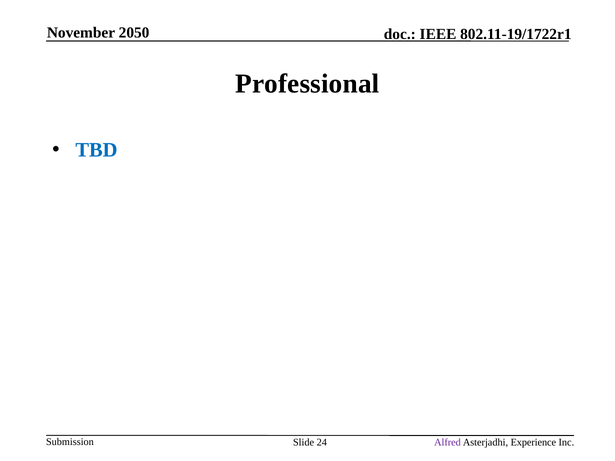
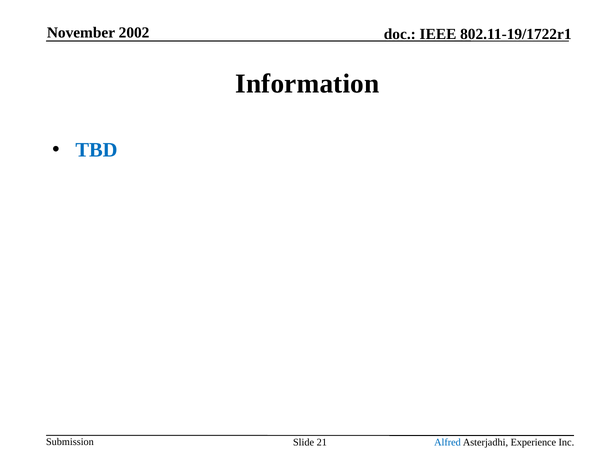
2050: 2050 -> 2002 (134, 33)
Professional: Professional -> Information (307, 84)
24: 24 -> 21 (322, 442)
Alfred colour: purple -> blue (448, 442)
